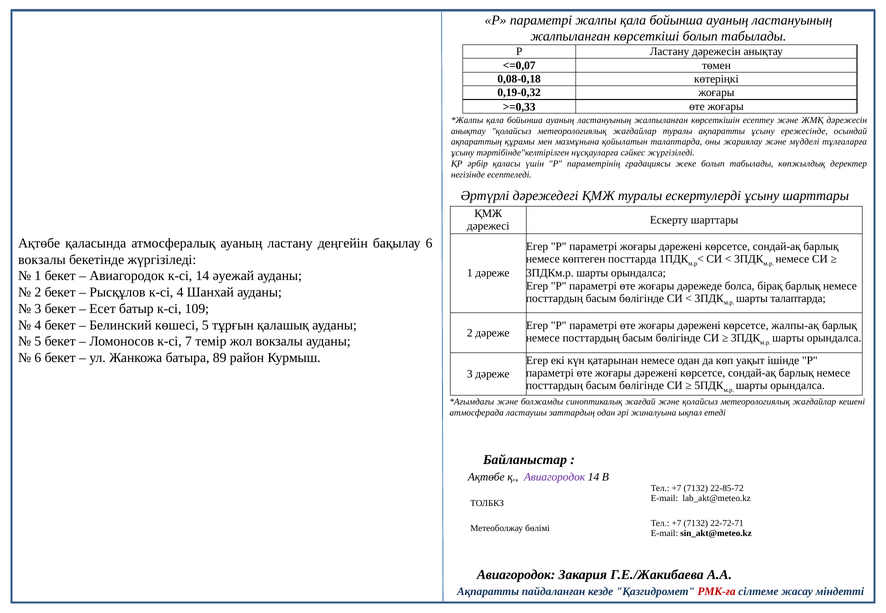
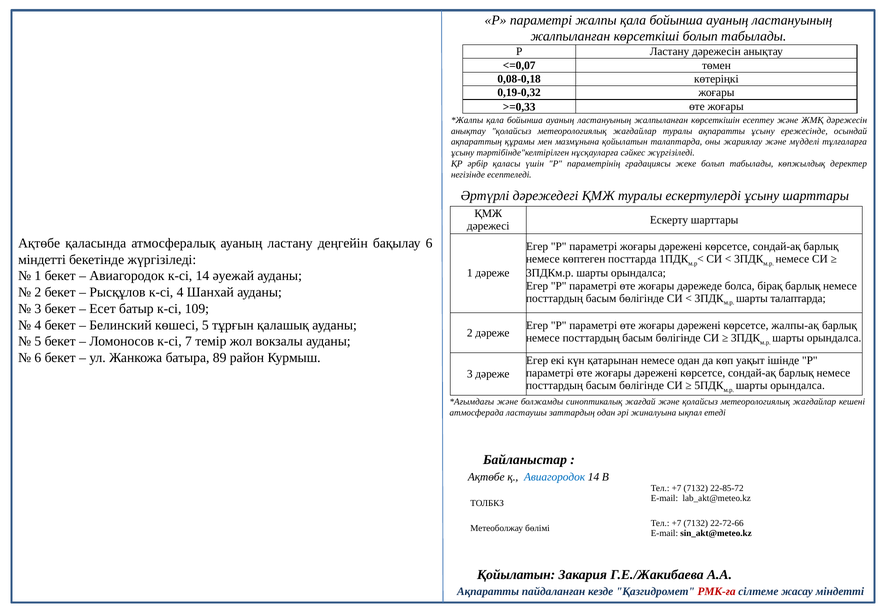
вокзалы: вокзалы -> міндетті (42, 260)
Авиагородок colour: purple -> blue (555, 477)
22-72-71: 22-72-71 -> 22-72-66 (727, 524)
Авиагородок: Авиагородок -> Қойылатын (516, 575)
